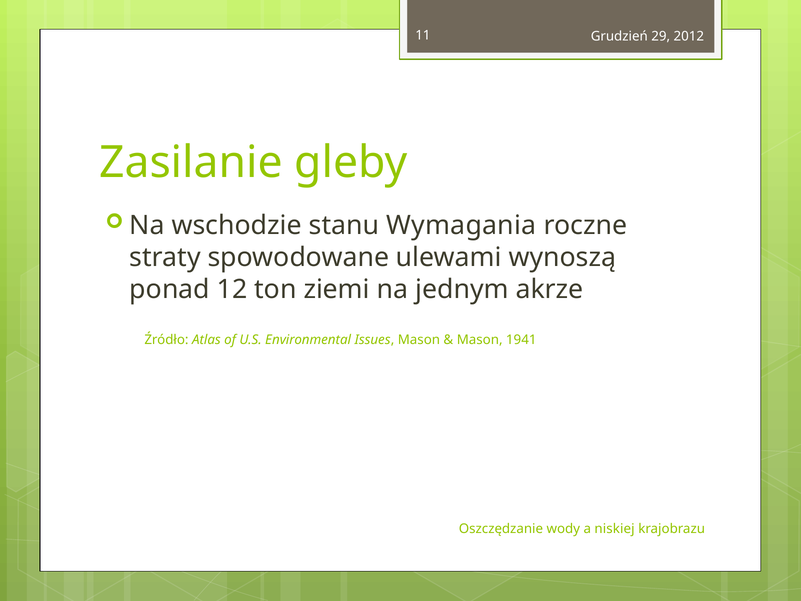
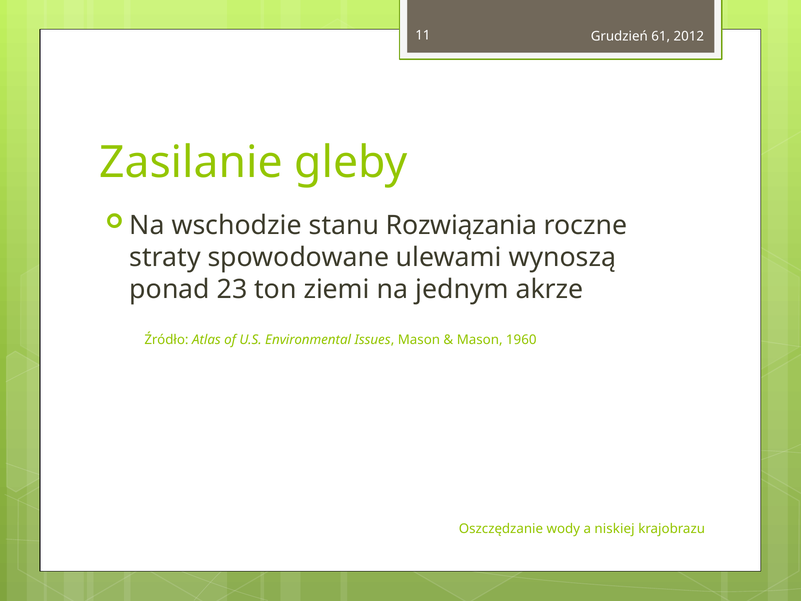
29: 29 -> 61 (661, 37)
Wymagania: Wymagania -> Rozwiązania (462, 225)
12: 12 -> 23 (232, 290)
1941: 1941 -> 1960 (521, 340)
